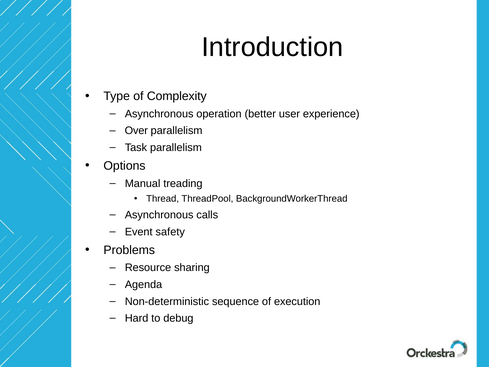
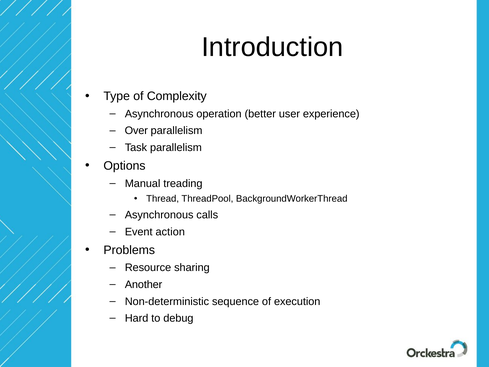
safety: safety -> action (170, 232)
Agenda: Agenda -> Another (144, 284)
